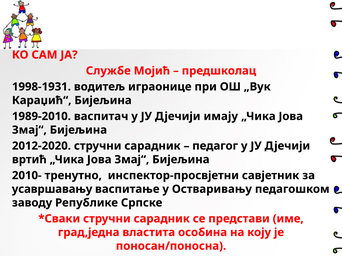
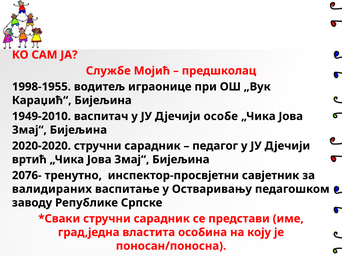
1998-1931: 1998-1931 -> 1998-1955 (41, 87)
1989-2010: 1989-2010 -> 1949-2010 (41, 117)
имају: имају -> особе (221, 117)
2012-2020: 2012-2020 -> 2020-2020 (41, 146)
2010-: 2010- -> 2076- (27, 176)
усавршавању: усавршавању -> валидираних (52, 189)
